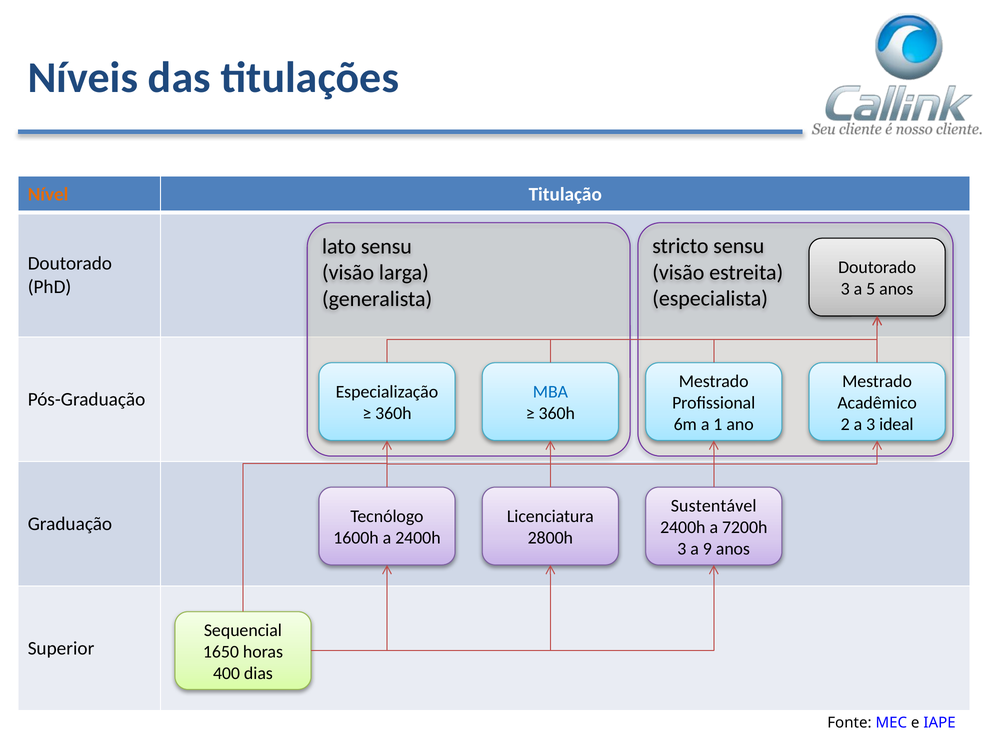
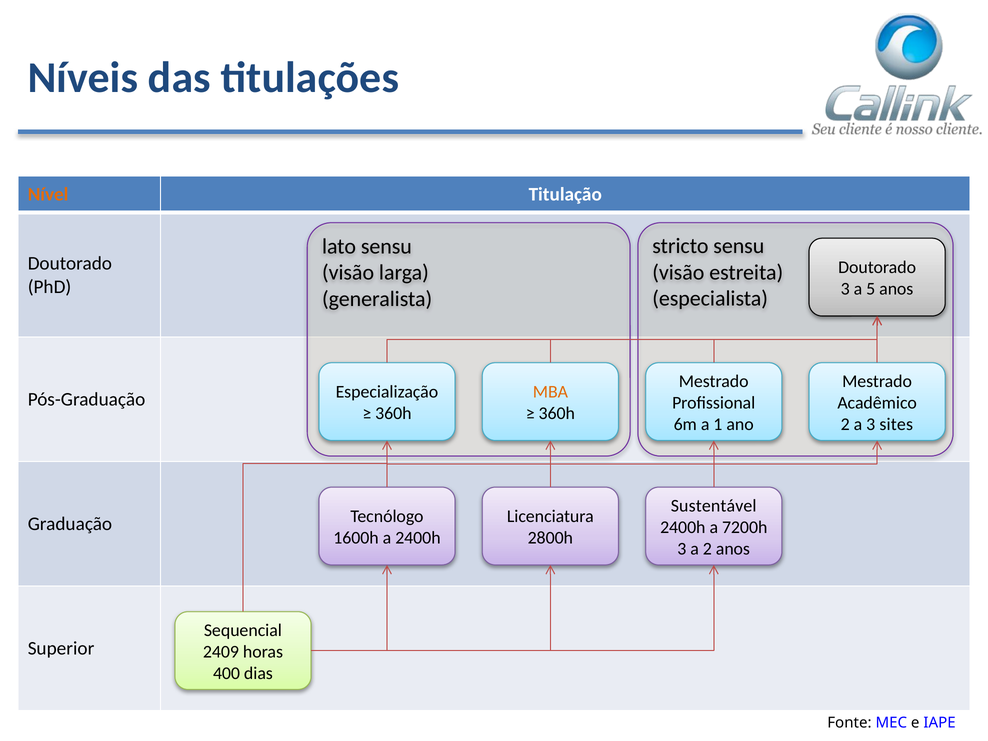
MBA colour: blue -> orange (550, 392)
ideal: ideal -> sites (896, 424)
a 9: 9 -> 2 (707, 549)
1650: 1650 -> 2409 (221, 652)
